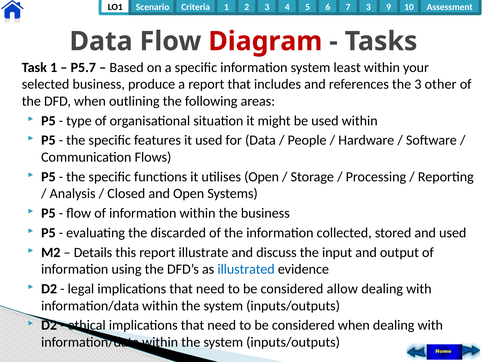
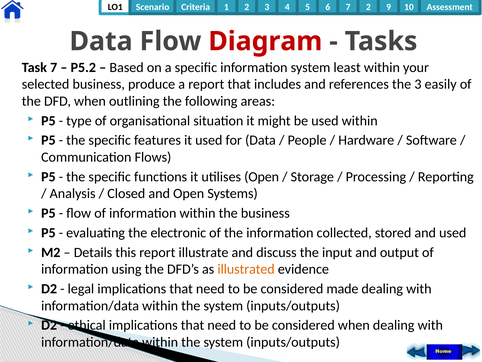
3: 3 -> 2 (368, 7)
Task 1: 1 -> 7 (54, 67)
P5.7: P5.7 -> P5.2 (83, 67)
other: other -> easily (441, 84)
discarded: discarded -> electronic (178, 232)
illustrated colour: blue -> orange (246, 269)
allow: allow -> made (342, 288)
